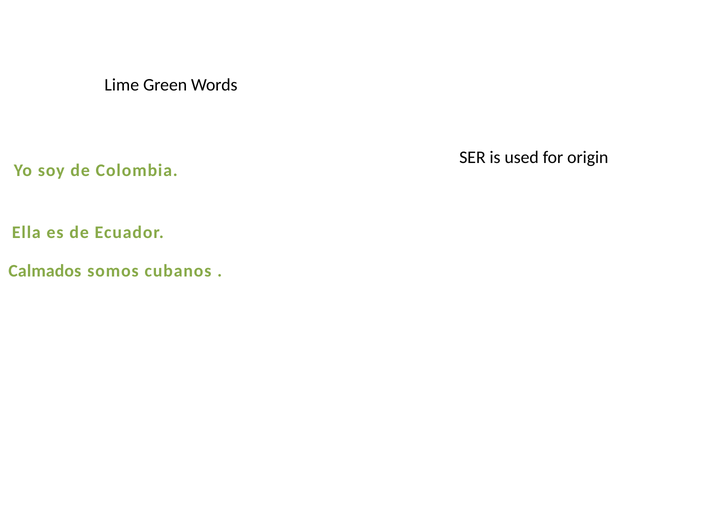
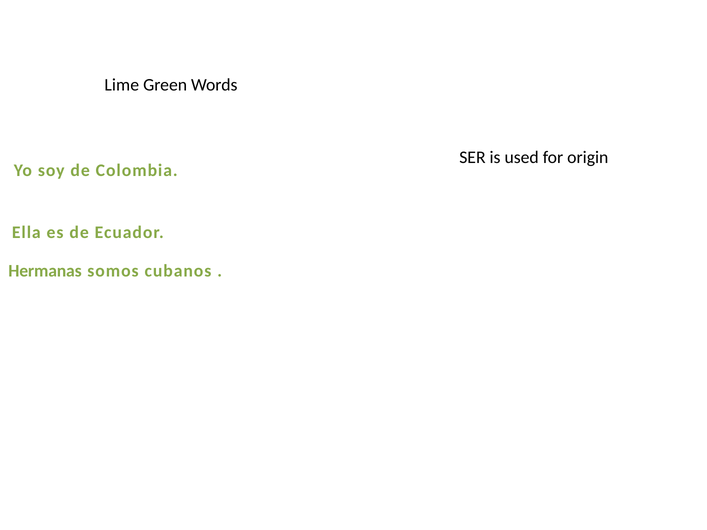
Calmados: Calmados -> Hermanas (45, 271)
